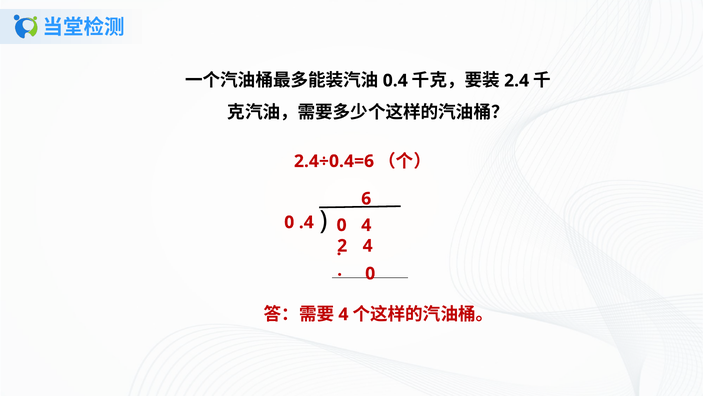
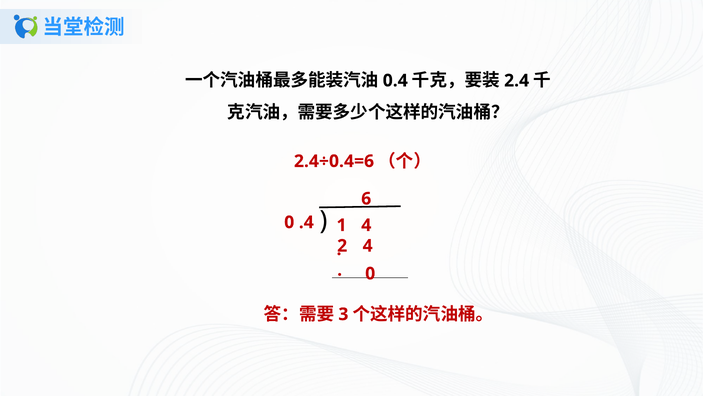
.4 0: 0 -> 1 (342, 225)
4: 4 -> 3 (343, 314)
